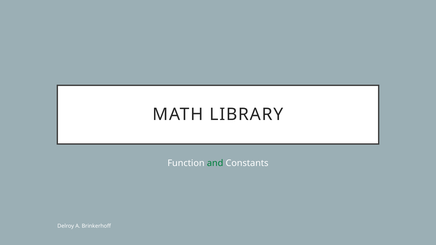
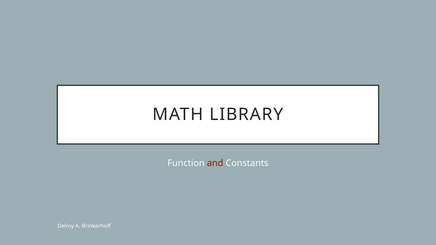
and colour: green -> red (215, 163)
